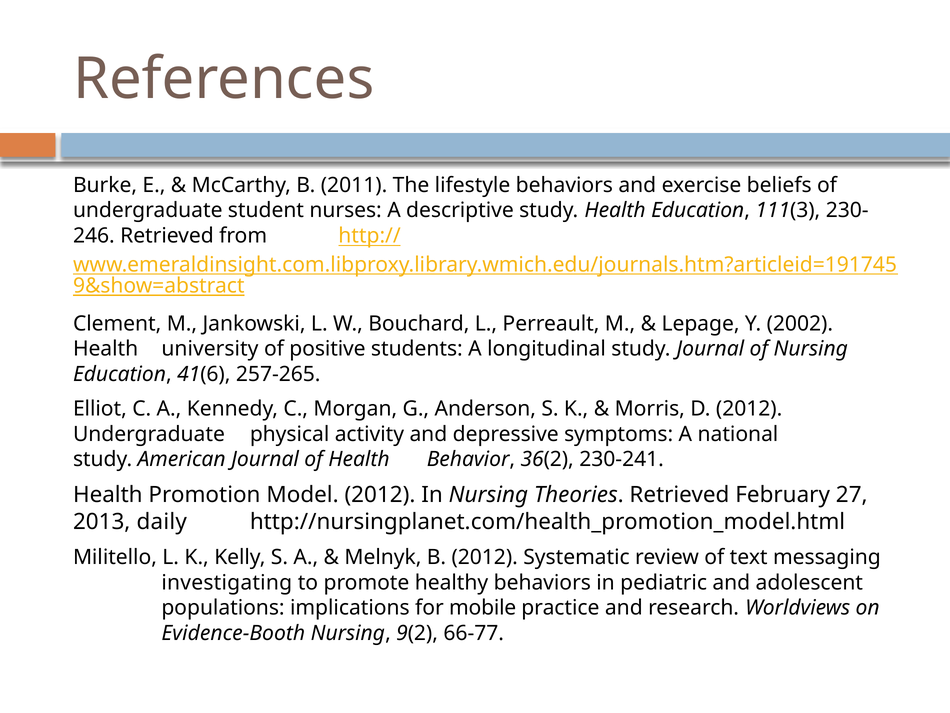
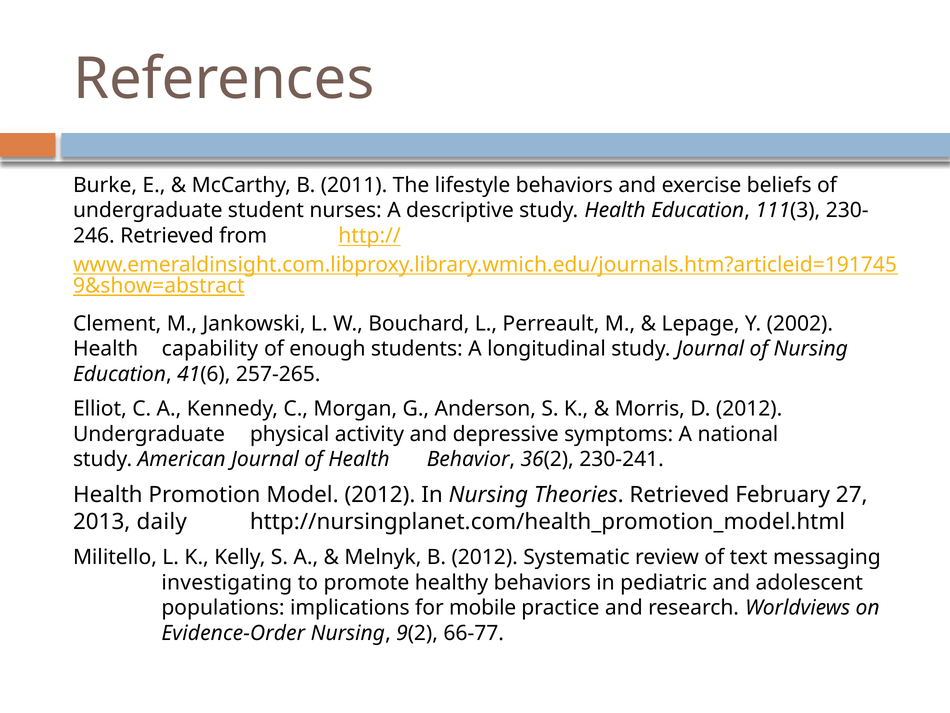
university: university -> capability (210, 349)
positive: positive -> enough (327, 349)
Evidence-Booth: Evidence-Booth -> Evidence-Order (233, 633)
